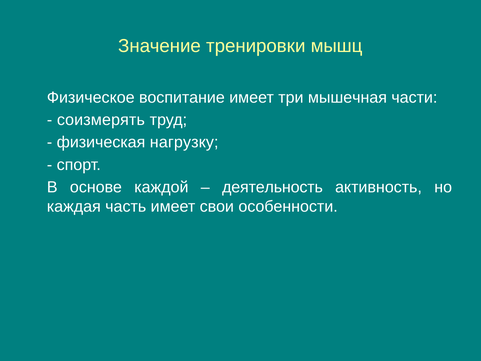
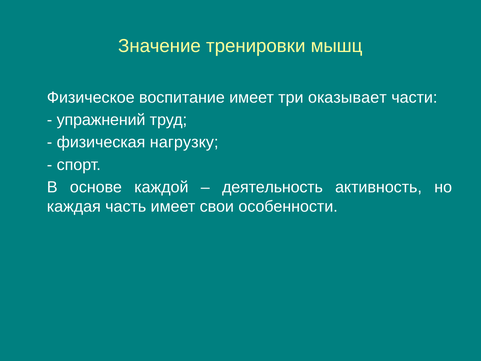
мышечная: мышечная -> оказывает (347, 97)
соизмерять: соизмерять -> упражнений (101, 120)
